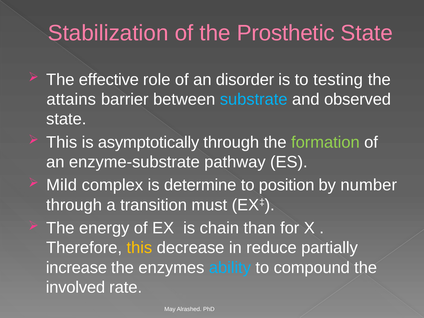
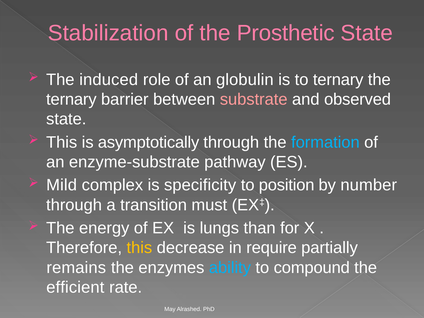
effective: effective -> induced (109, 80)
disorder: disorder -> globulin (245, 80)
to testing: testing -> ternary (338, 80)
attains: attains -> ternary (71, 99)
substrate colour: light blue -> pink (254, 99)
formation colour: light green -> light blue (325, 142)
determine: determine -> specificity (200, 185)
chain: chain -> lungs (219, 228)
reduce: reduce -> require (272, 248)
increase: increase -> remains (76, 268)
involved: involved -> efficient (75, 287)
